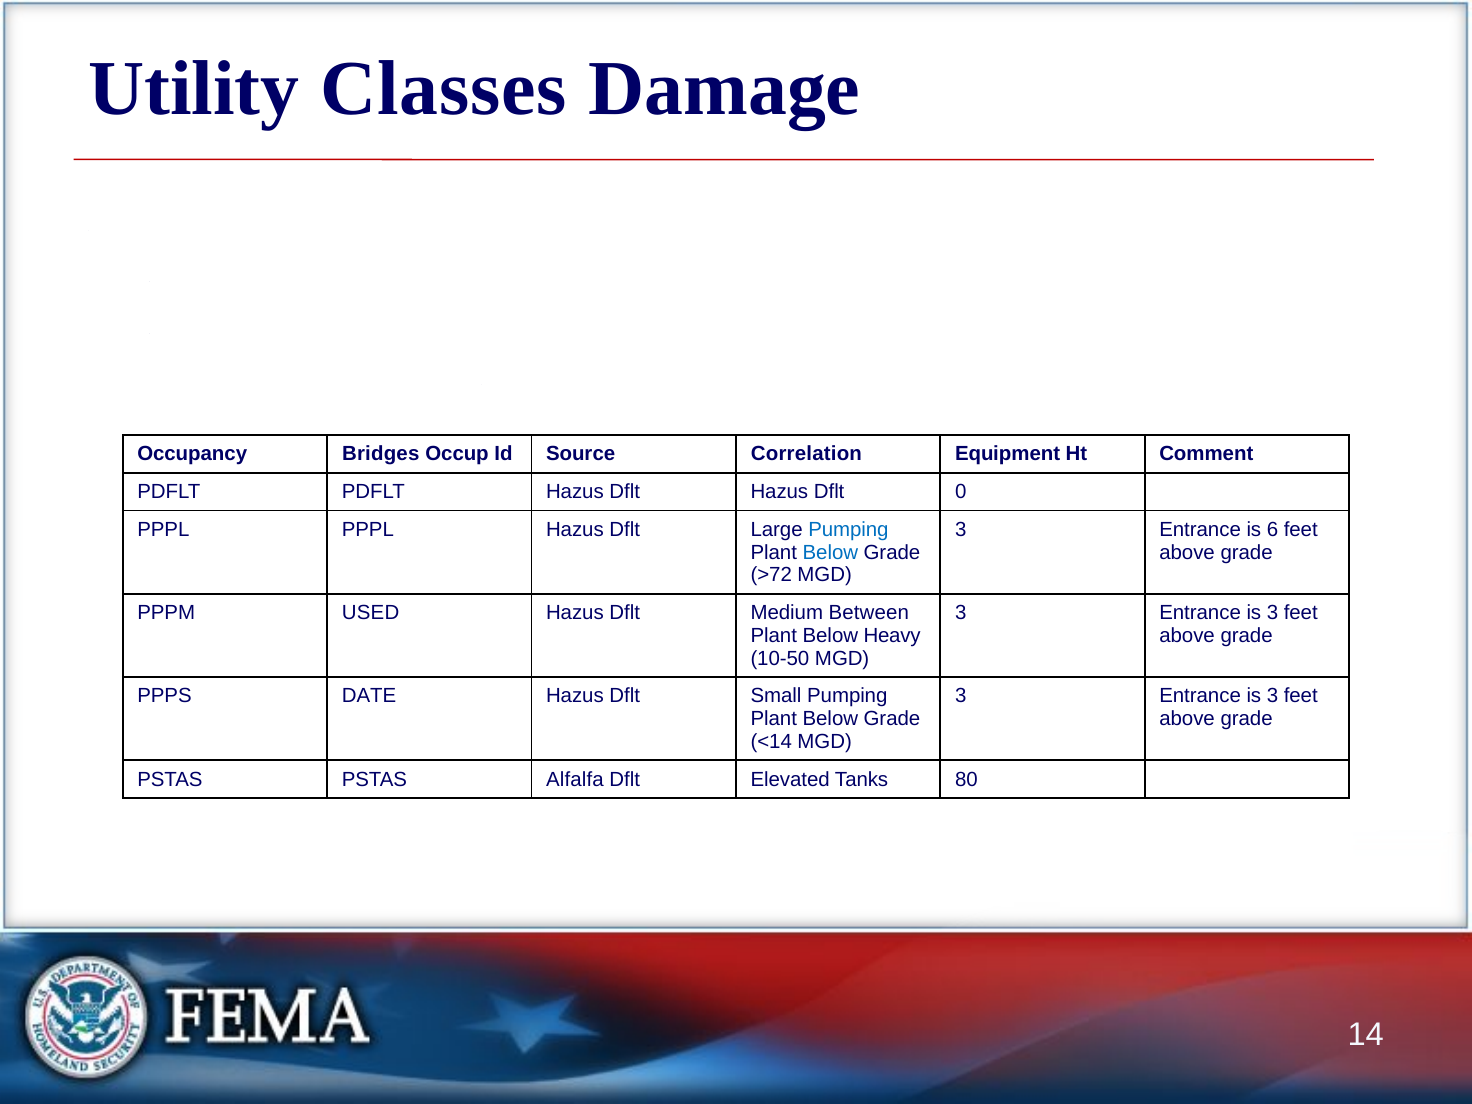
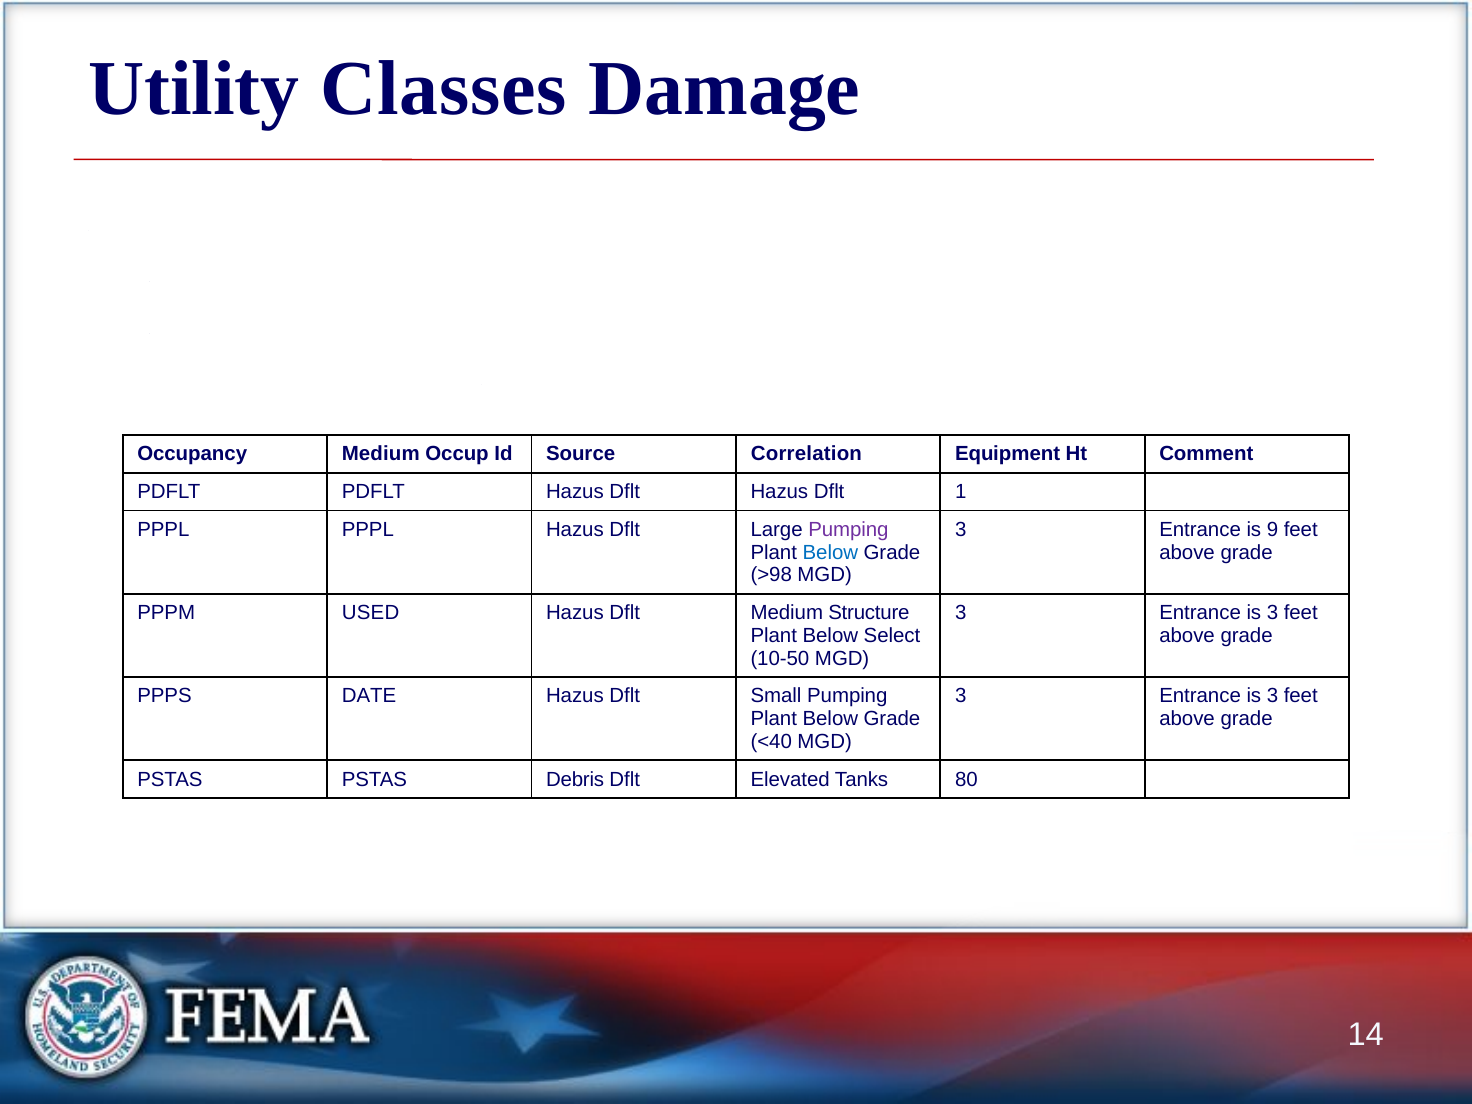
Occupancy Bridges: Bridges -> Medium (381, 454)
0: 0 -> 1 (961, 492)
Pumping colour: blue -> purple (848, 529)
6: 6 -> 9 (1273, 529)
>72: >72 -> >98 (771, 575)
Between: Between -> Structure (869, 613)
Heavy: Heavy -> Select (892, 636)
<14: <14 -> <40 (771, 742)
Alfalfa: Alfalfa -> Debris (575, 779)
